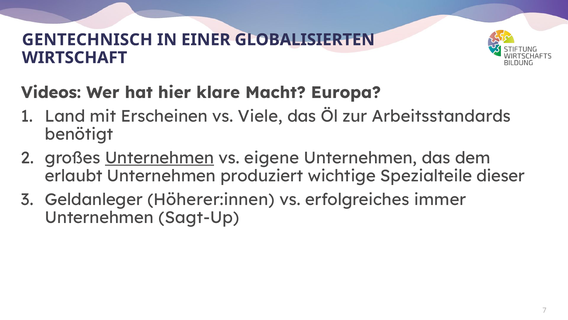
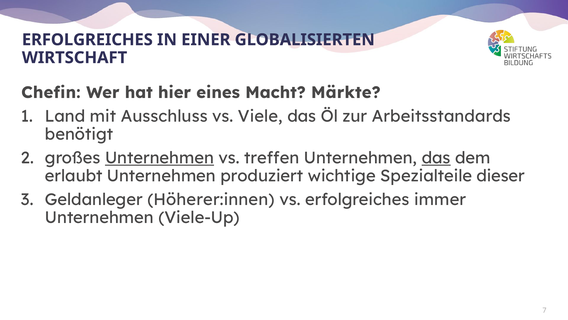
GENTECHNISCH: GENTECHNISCH -> ERFOLGREICHES (87, 40)
Videos: Videos -> Chefin (51, 92)
klare: klare -> eines (218, 92)
Europa: Europa -> Märkte (346, 92)
Erscheinen: Erscheinen -> Ausschluss (164, 116)
eigene: eigene -> treffen (272, 158)
das underline: none -> present (436, 158)
Sagt-Up: Sagt-Up -> Viele-Up (199, 217)
